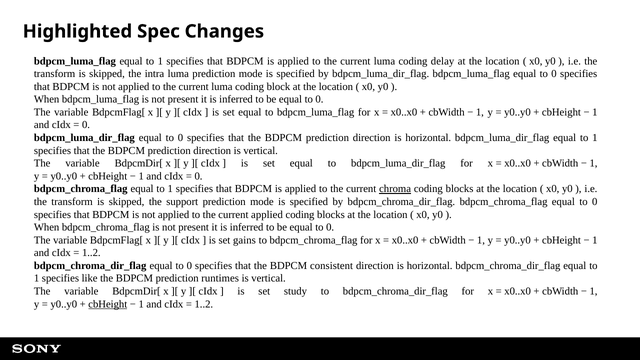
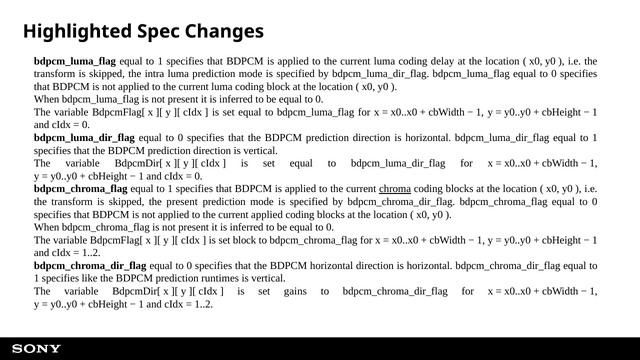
the support: support -> present (182, 202)
set gains: gains -> block (245, 240)
BDPCM consistent: consistent -> horizontal (332, 265)
study: study -> gains (295, 291)
cbHeight underline: present -> none (108, 304)
